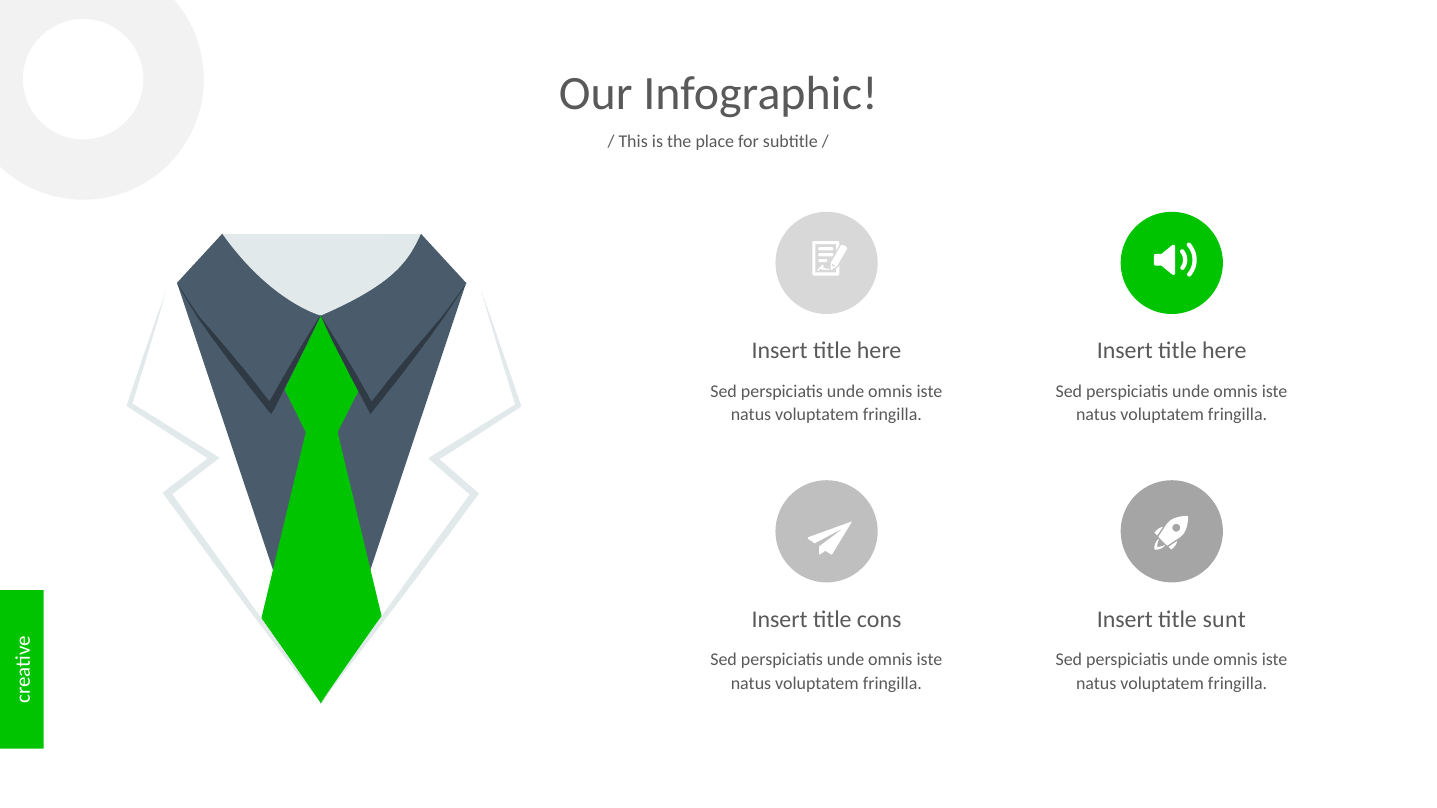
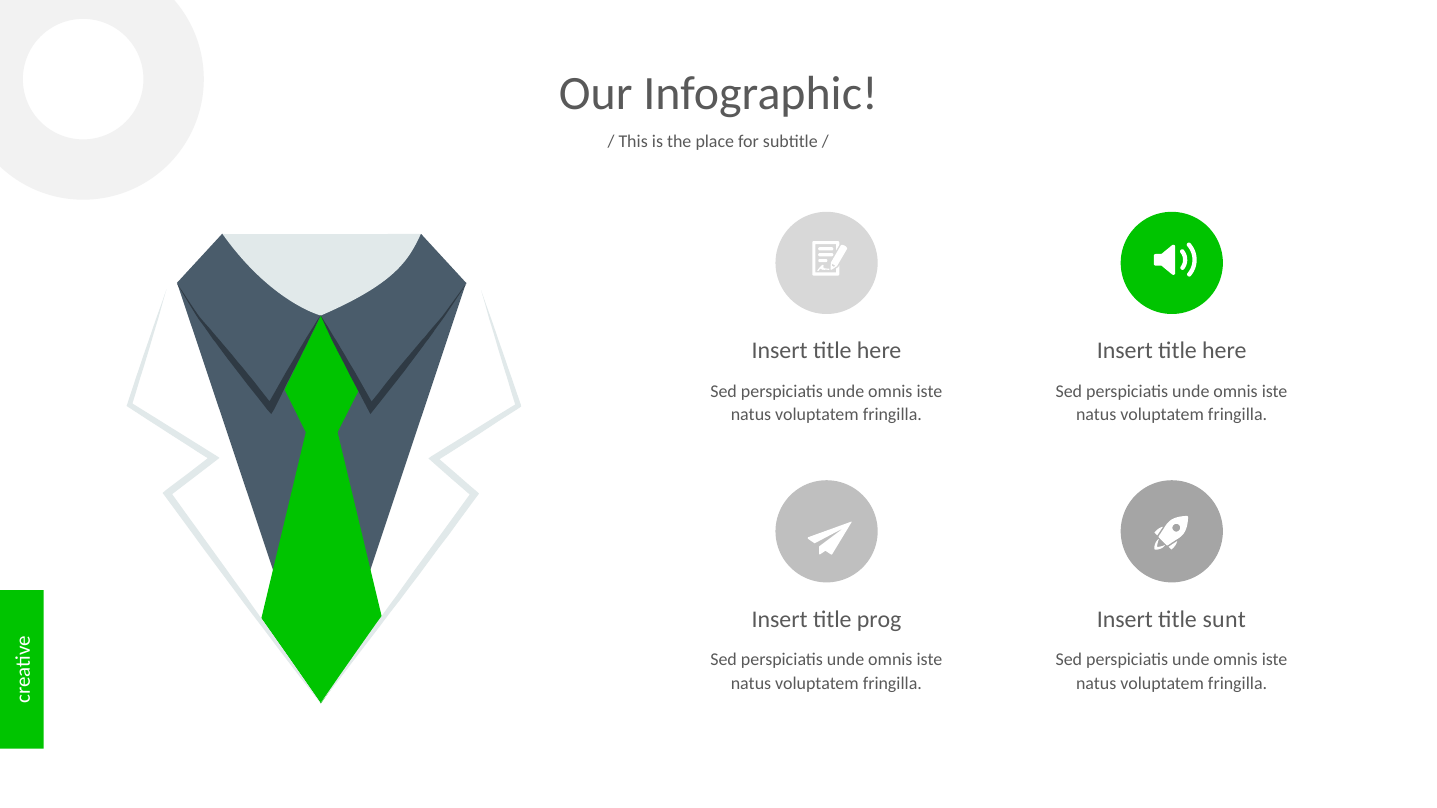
cons: cons -> prog (879, 619)
